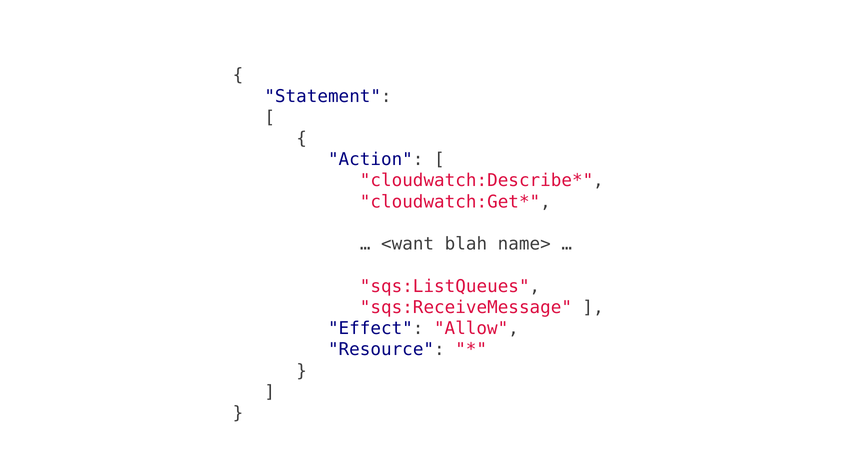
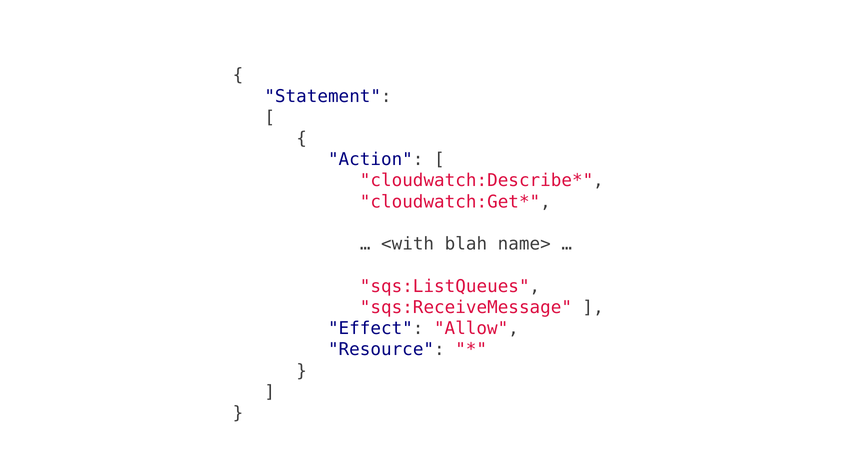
<want: <want -> <with (408, 244)
